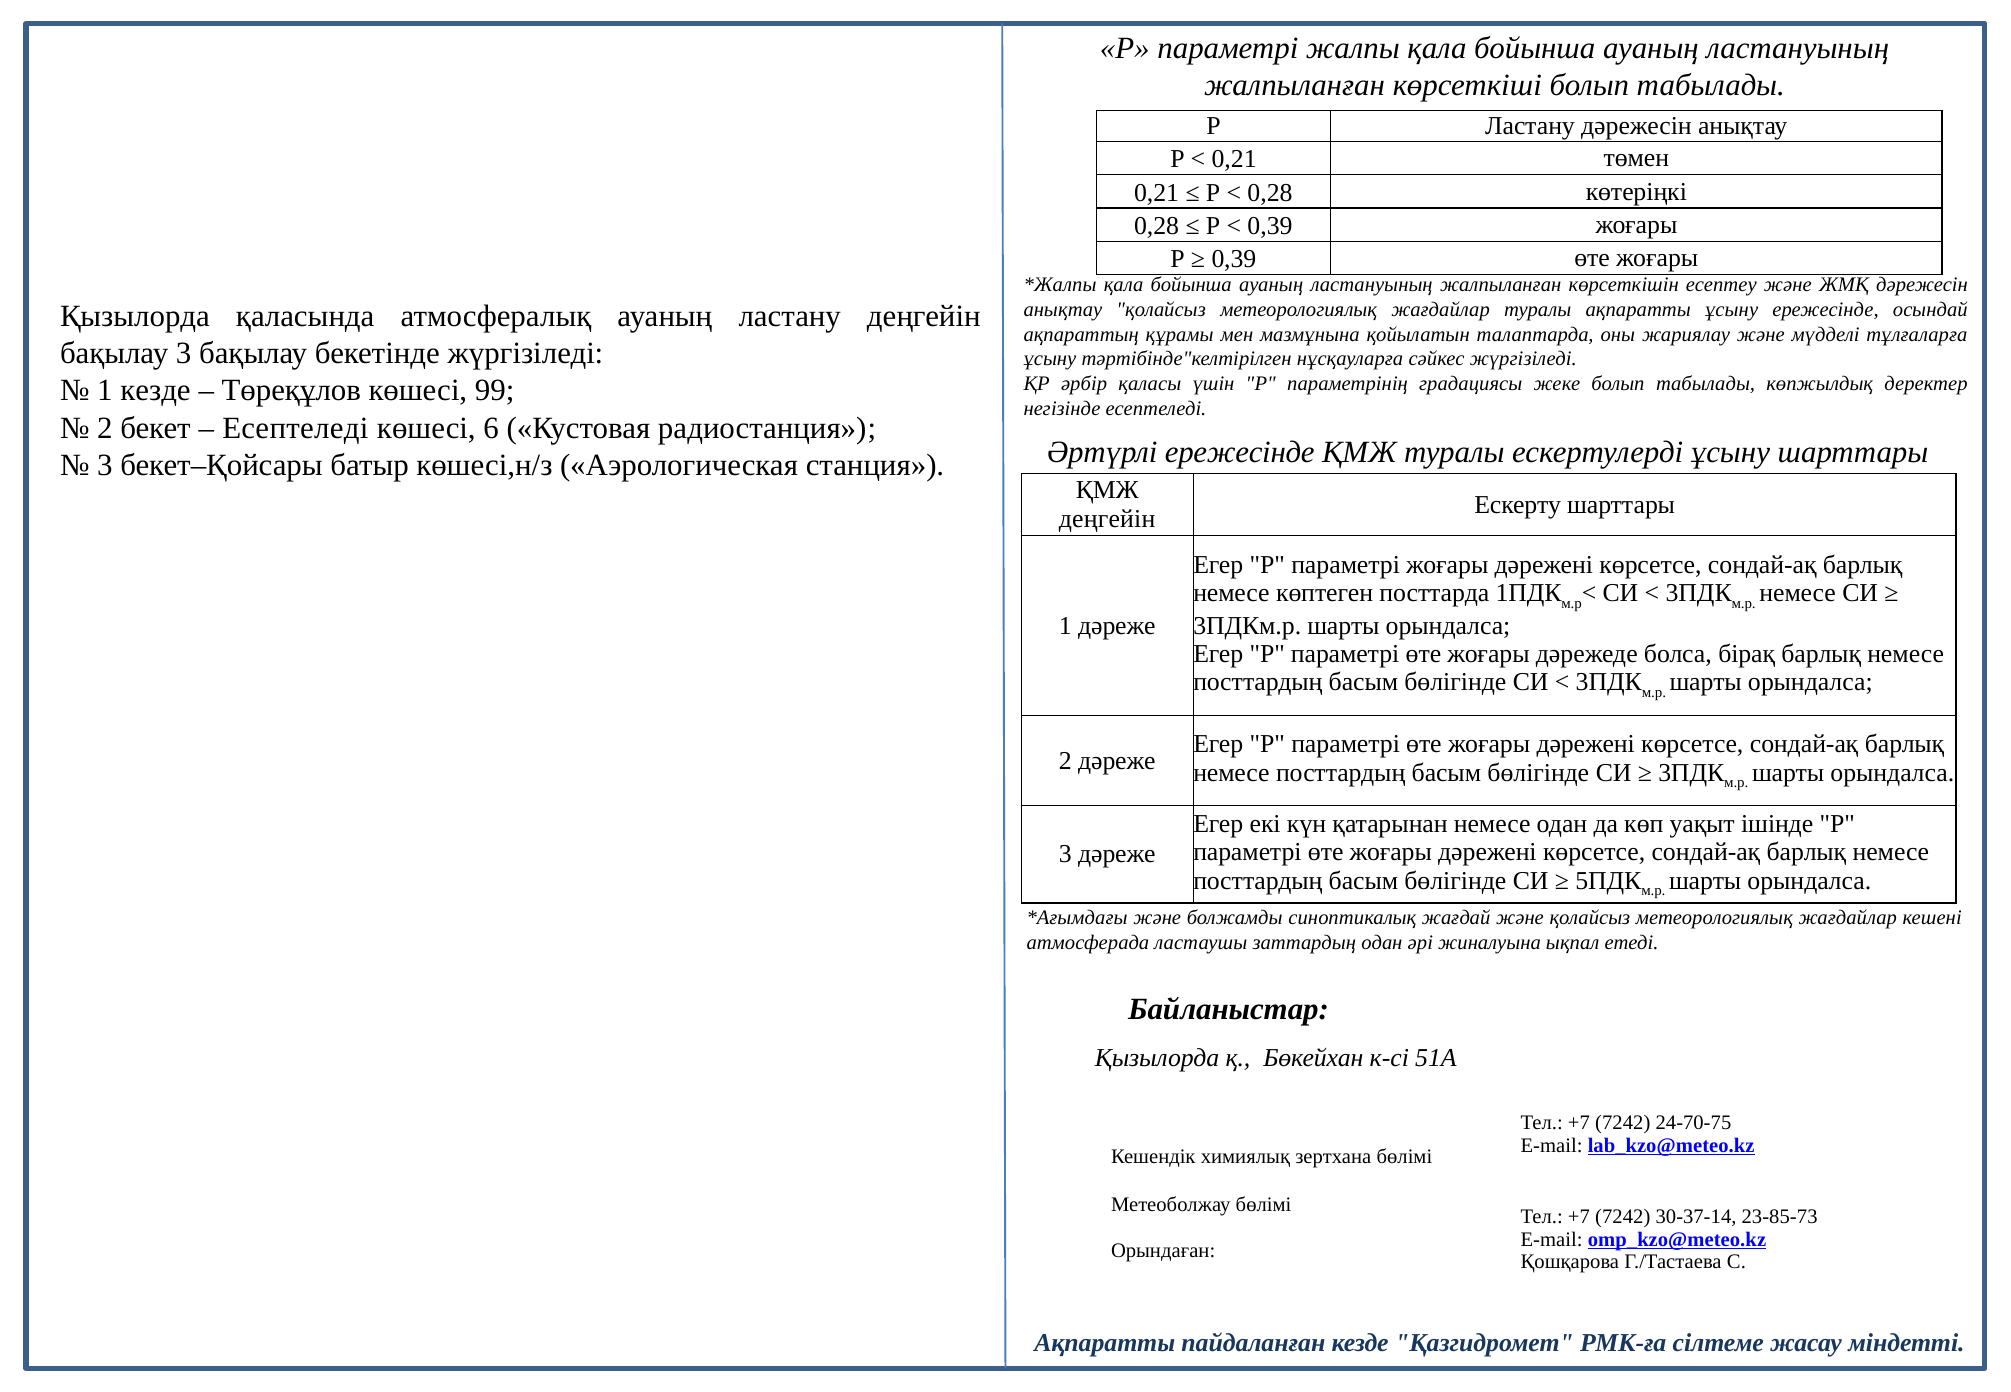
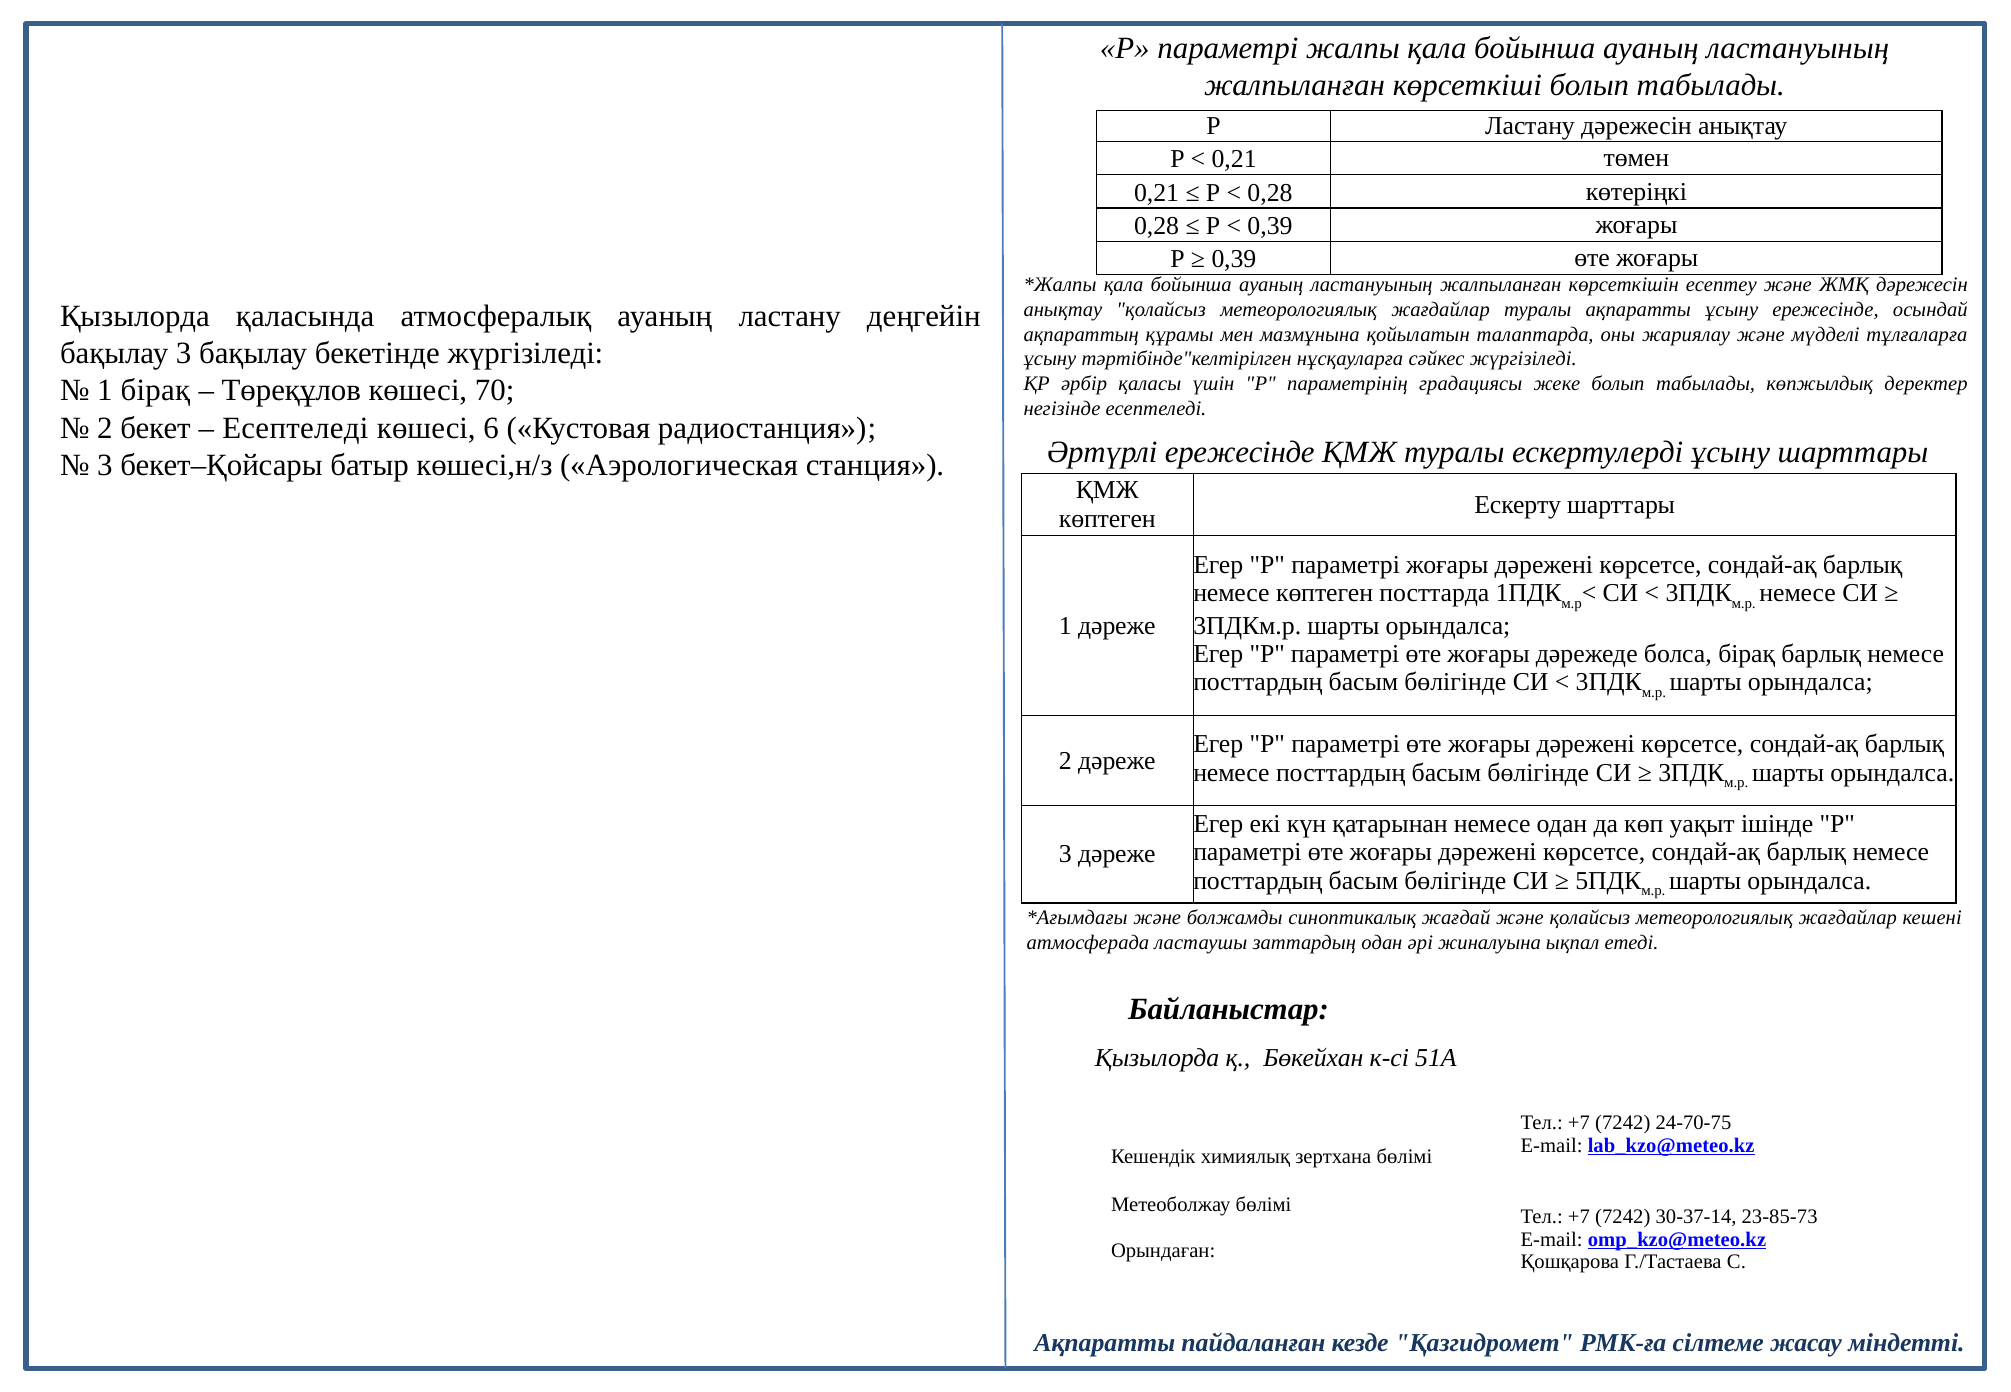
1 кезде: кезде -> бірақ (155, 391)
99: 99 -> 70 (495, 391)
деңгейін: деңгейін -> көптеген (1107, 519)
